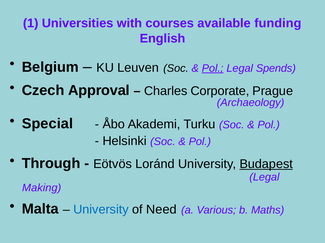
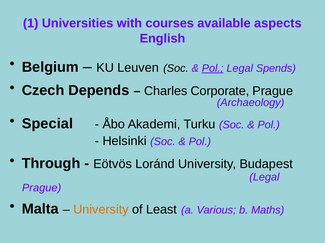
funding: funding -> aspects (278, 23)
Approval: Approval -> Depends (99, 91)
Budapest underline: present -> none (266, 164)
Making: Making -> Prague (42, 188)
University colour: blue -> orange (101, 210)
Need: Need -> Least (162, 210)
